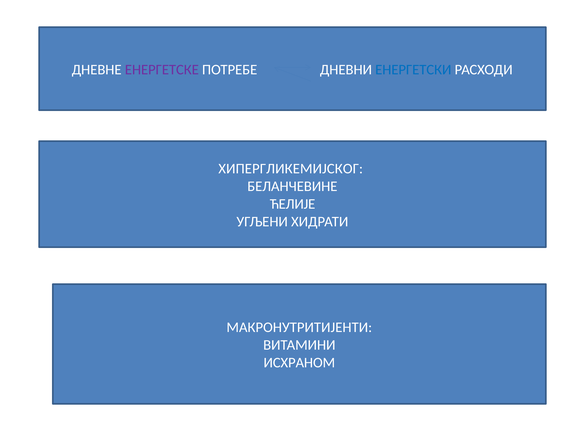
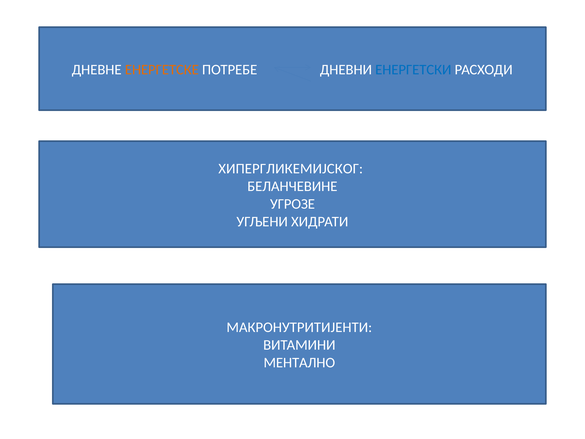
ЕНЕРГЕТСКЕ colour: purple -> orange (162, 70)
ЋЕЛИЈЕ: ЋЕЛИЈЕ -> УГРОЗЕ (292, 204)
ИСХРАНОМ: ИСХРАНОМ -> МЕНТАЛНО (299, 362)
